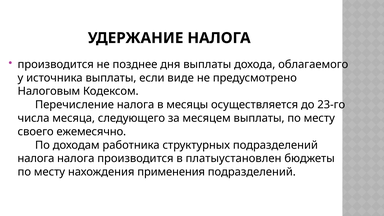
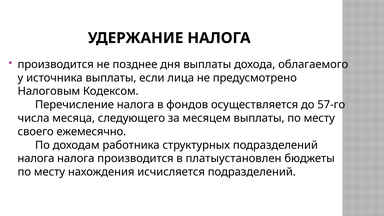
виде: виде -> лица (181, 78)
месяцы: месяцы -> фондов (187, 105)
23-го: 23-го -> 57-го (331, 105)
применения: применения -> исчисляется (171, 172)
